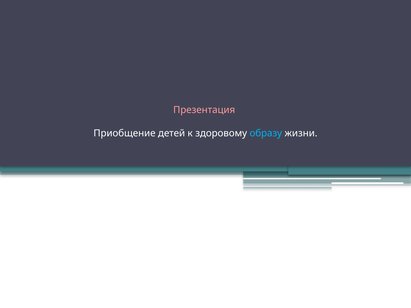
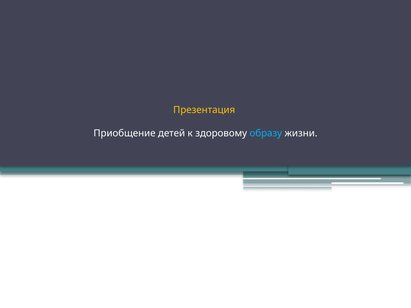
Презентация colour: pink -> yellow (204, 110)
